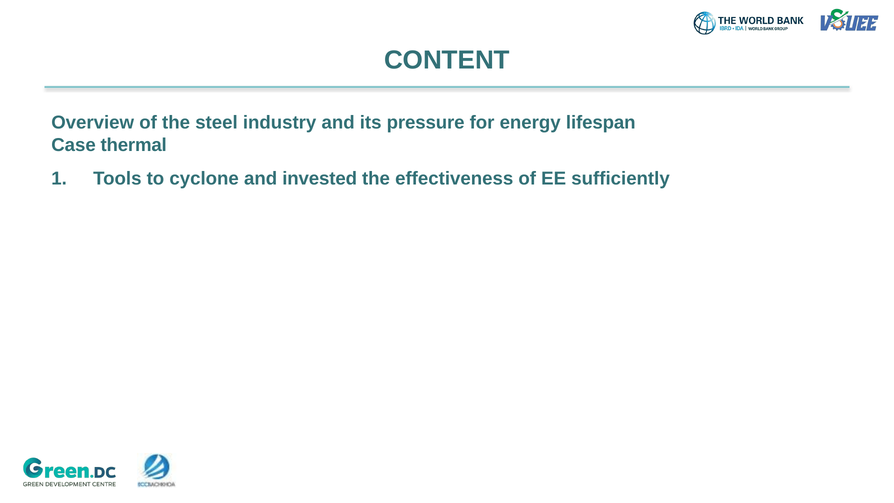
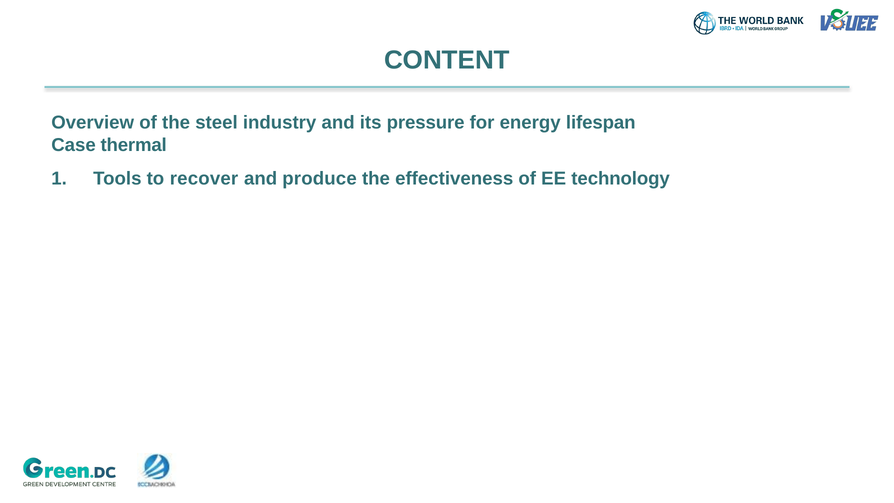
cyclone: cyclone -> recover (204, 178)
invested: invested -> produce (320, 178)
sufficiently: sufficiently -> technology (621, 178)
